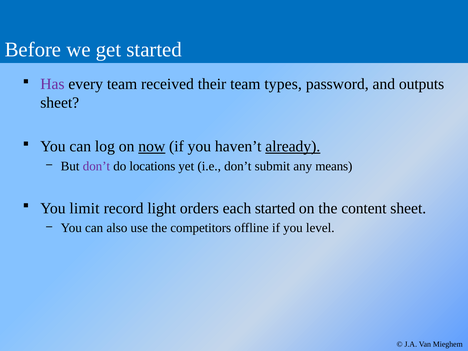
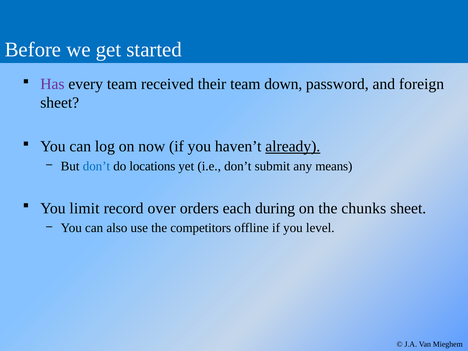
types: types -> down (283, 84)
outputs: outputs -> foreign (422, 84)
now underline: present -> none (152, 146)
don’t colour: purple -> blue (96, 166)
light: light -> over (162, 208)
each started: started -> during (275, 208)
content: content -> chunks (364, 208)
